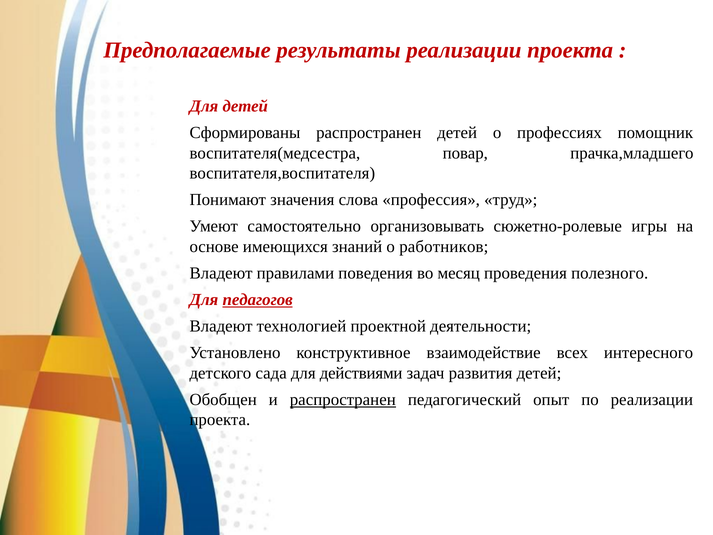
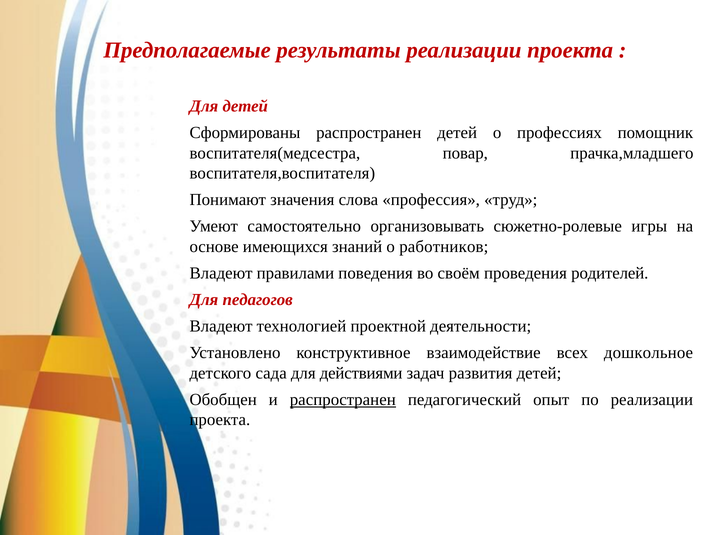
месяц: месяц -> своём (459, 273)
полезного: полезного -> родителей (610, 273)
педагогов underline: present -> none (258, 300)
интересного: интересного -> дошкольное (648, 353)
